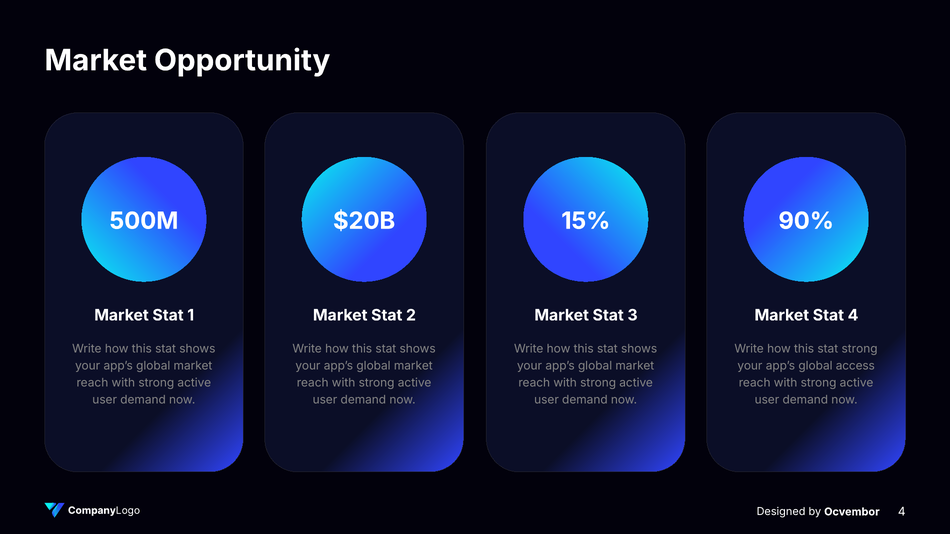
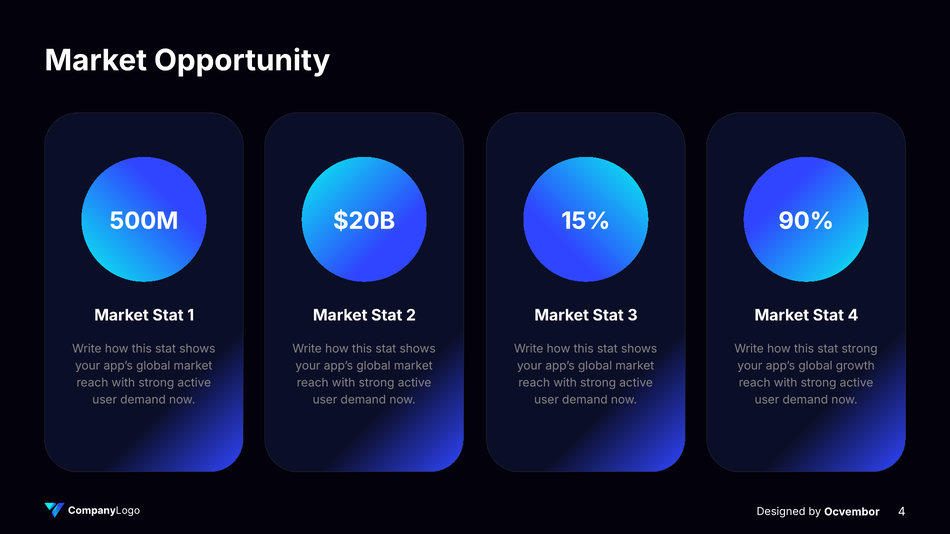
access: access -> growth (855, 366)
